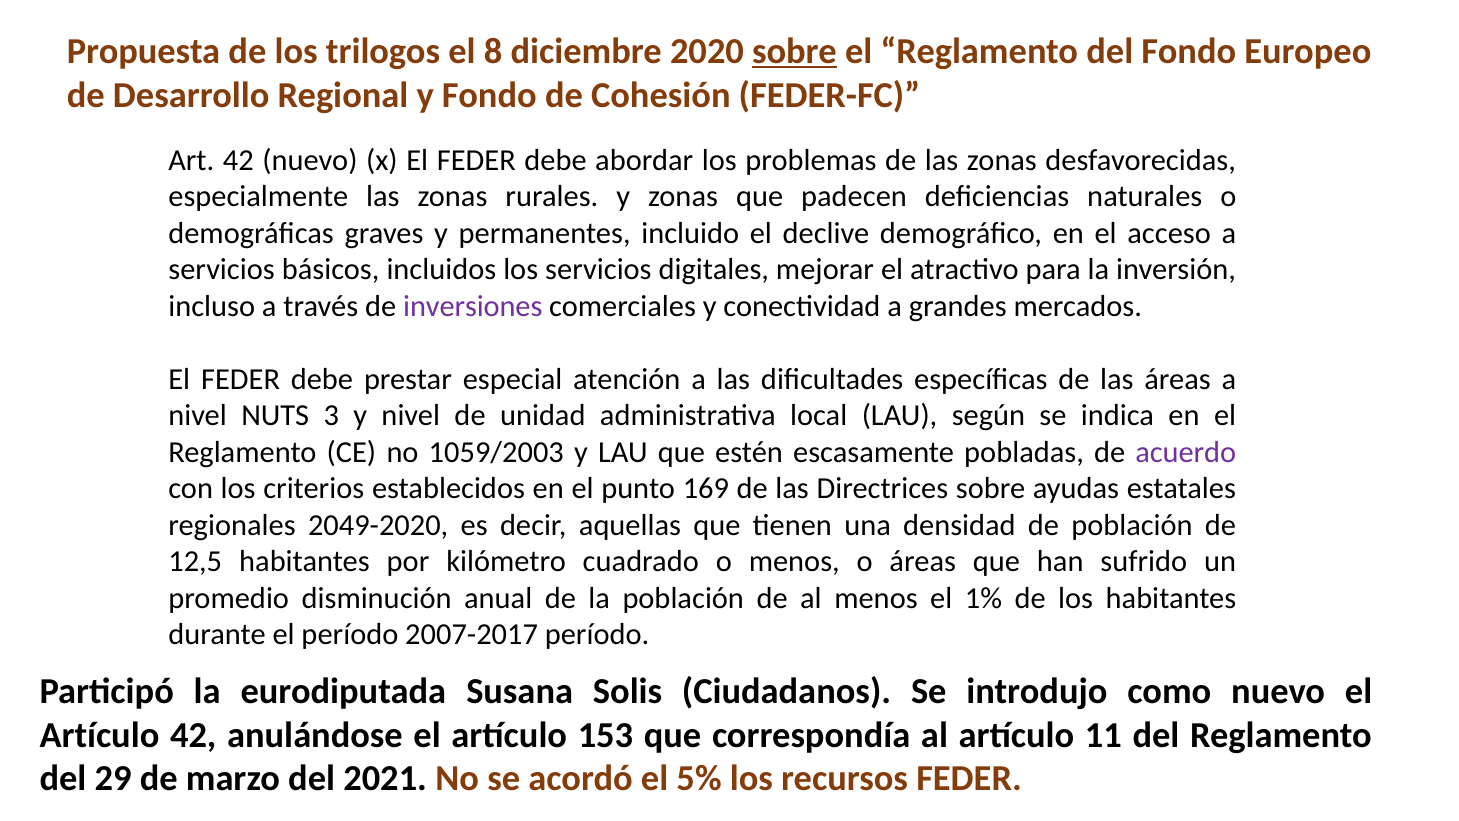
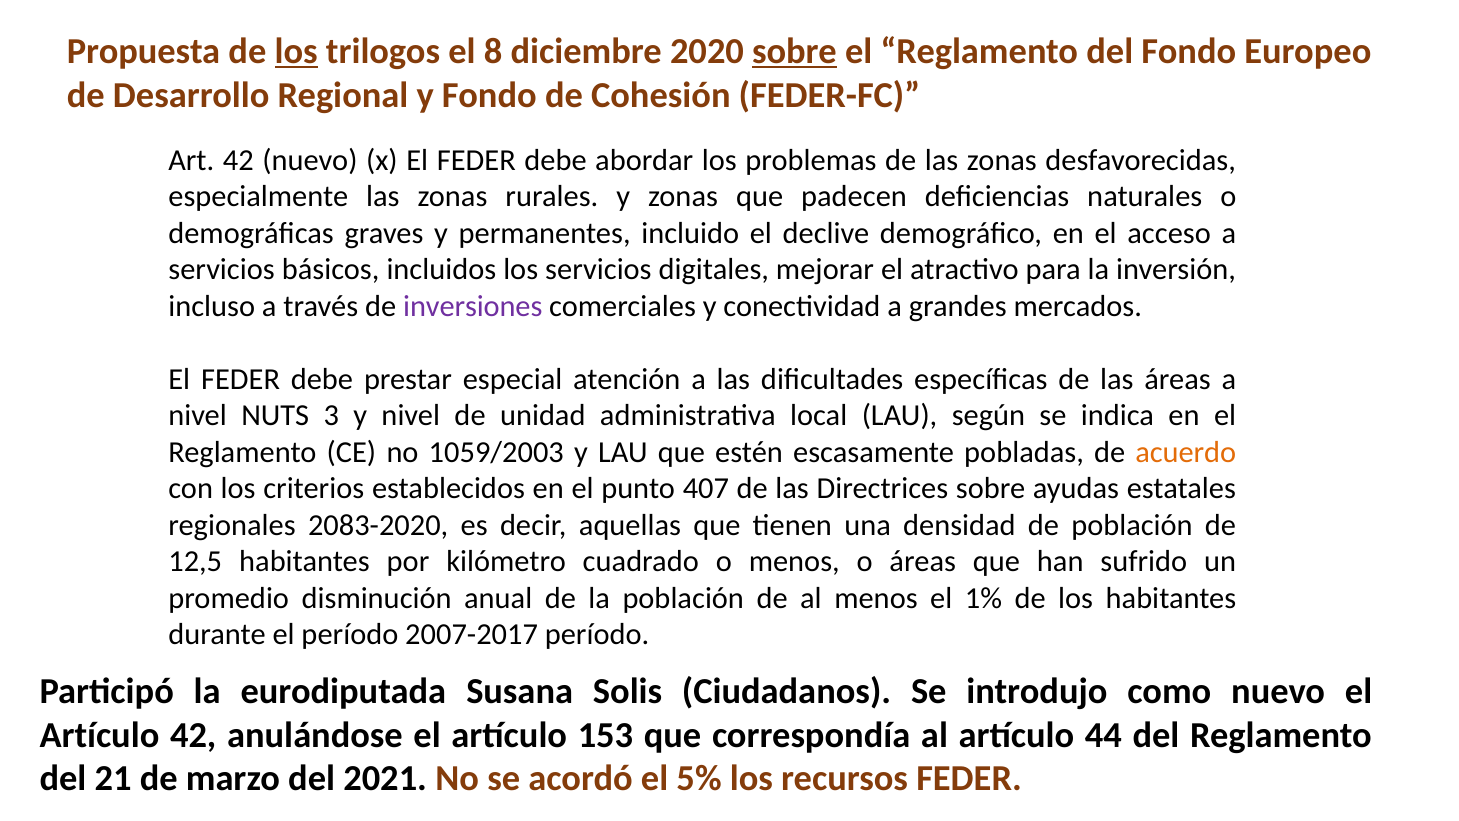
los underline: none -> present (296, 51)
acuerdo colour: purple -> orange (1186, 452)
169: 169 -> 407 (706, 489)
2049-2020: 2049-2020 -> 2083-2020 (378, 525)
11: 11 -> 44 (1103, 735)
29: 29 -> 21 (113, 778)
